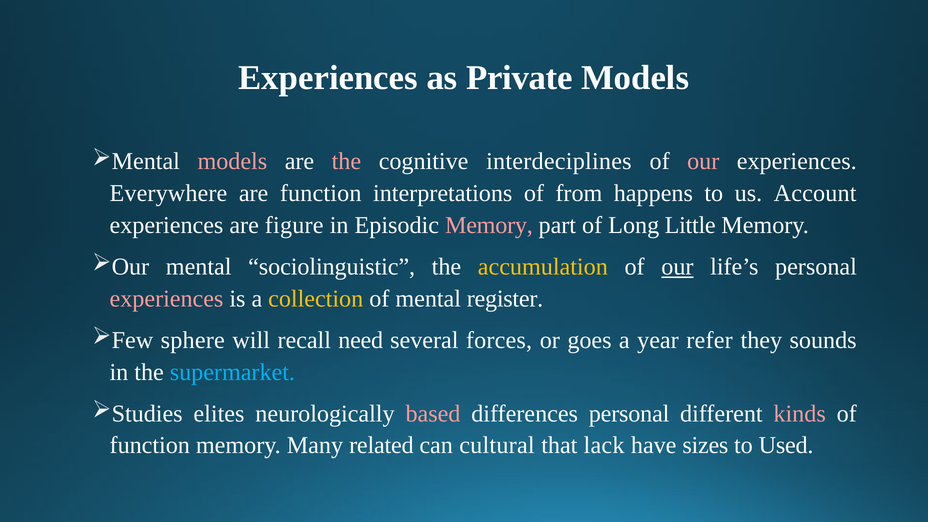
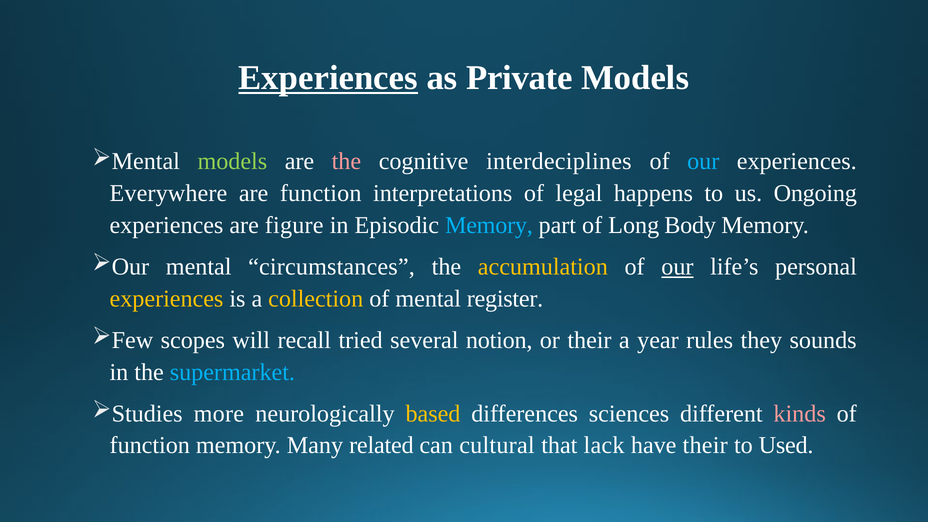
Experiences underline: none -> present (328, 78)
models colour: pink -> light green (232, 162)
our colour: pink -> light blue (703, 162)
from: from -> legal (579, 193)
Account: Account -> Ongoing (815, 193)
Memory colour: pink -> light blue (489, 225)
Little: Little -> Body (690, 225)
sociolinguistic: sociolinguistic -> circumstances (332, 267)
experiences colour: pink -> yellow (166, 299)
sphere: sphere -> scopes (193, 340)
need: need -> tried (361, 340)
forces: forces -> notion (499, 340)
or goes: goes -> their (589, 340)
refer: refer -> rules (710, 340)
elites: elites -> more (219, 414)
based colour: pink -> yellow (433, 414)
differences personal: personal -> sciences (629, 414)
have sizes: sizes -> their (705, 445)
